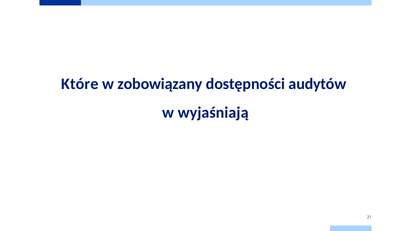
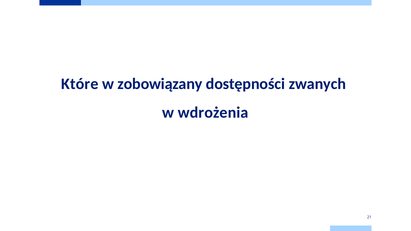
audytów: audytów -> zwanych (317, 84)
wyjaśniają: wyjaśniają -> wdrożenia (213, 113)
